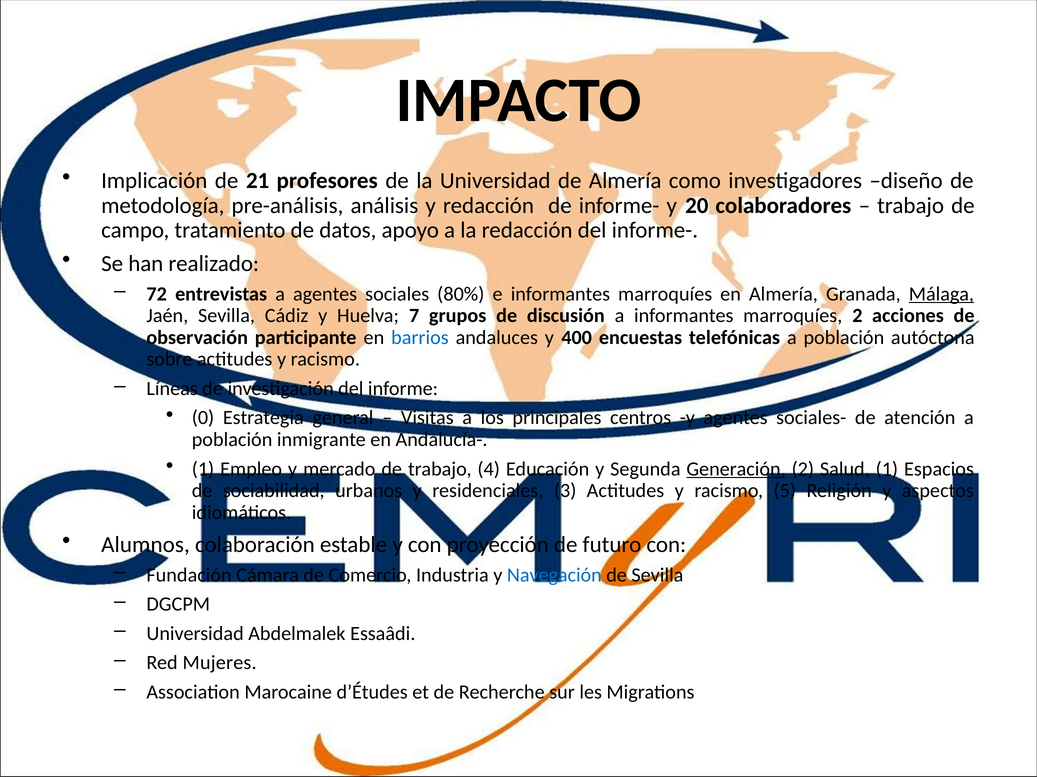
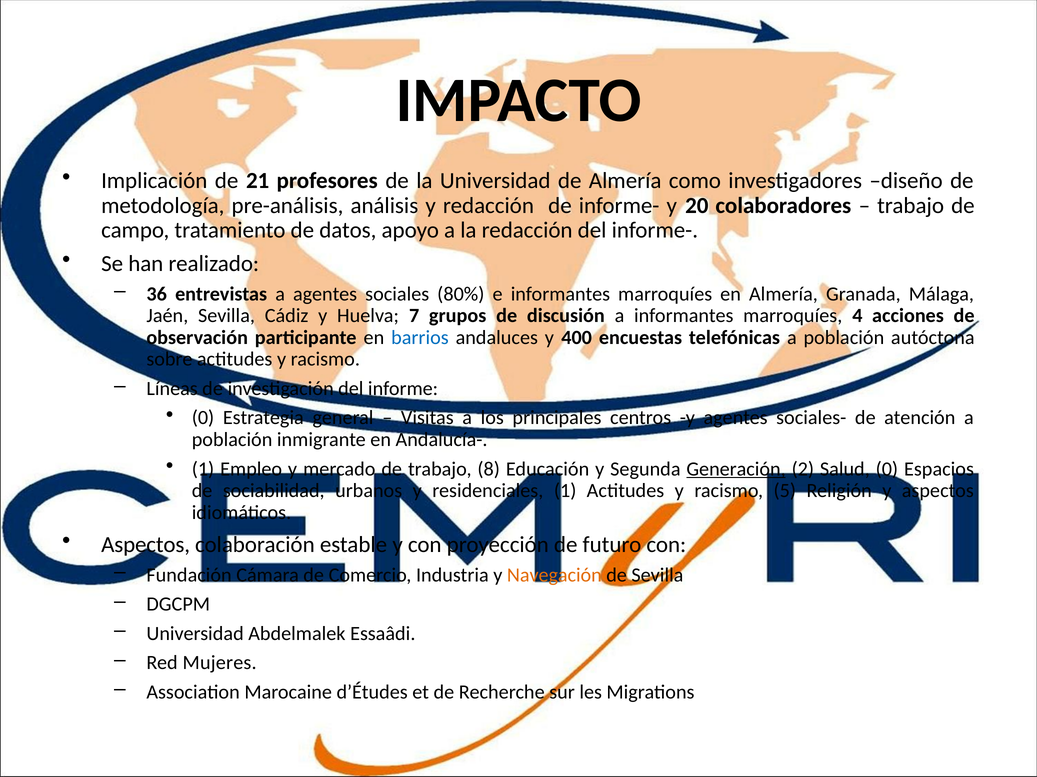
72: 72 -> 36 (157, 294)
Málaga underline: present -> none (941, 294)
marroquíes 2: 2 -> 4 (857, 316)
4: 4 -> 8 (489, 469)
Salud 1: 1 -> 0 (887, 469)
residenciales 3: 3 -> 1 (565, 491)
Alumnos: Alumnos -> Aspectos (146, 545)
Navegación colour: blue -> orange (554, 575)
